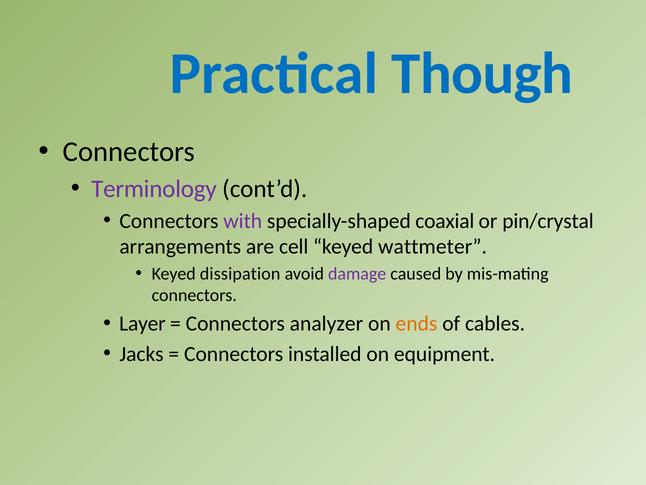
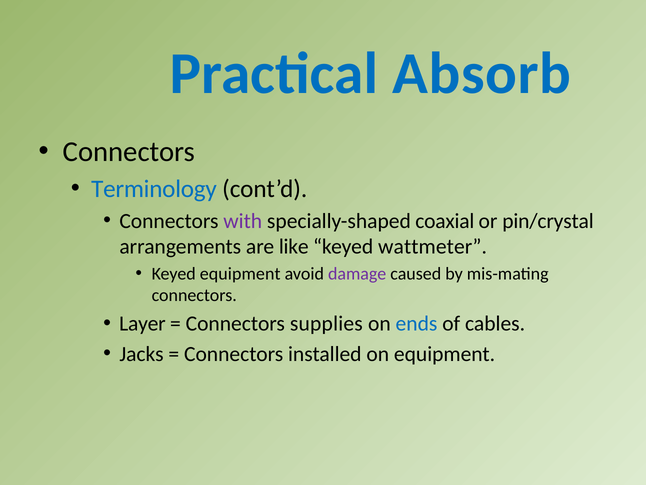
Though: Though -> Absorb (482, 74)
Terminology colour: purple -> blue (154, 189)
cell: cell -> like (294, 247)
Keyed dissipation: dissipation -> equipment (240, 274)
analyzer: analyzer -> supplies (326, 323)
ends colour: orange -> blue (416, 323)
